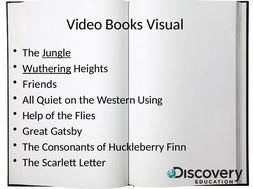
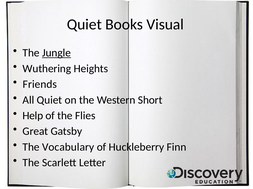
Video: Video -> Quiet (84, 24)
Wuthering underline: present -> none (47, 69)
Using: Using -> Short (150, 100)
Consonants: Consonants -> Vocabulary (68, 148)
